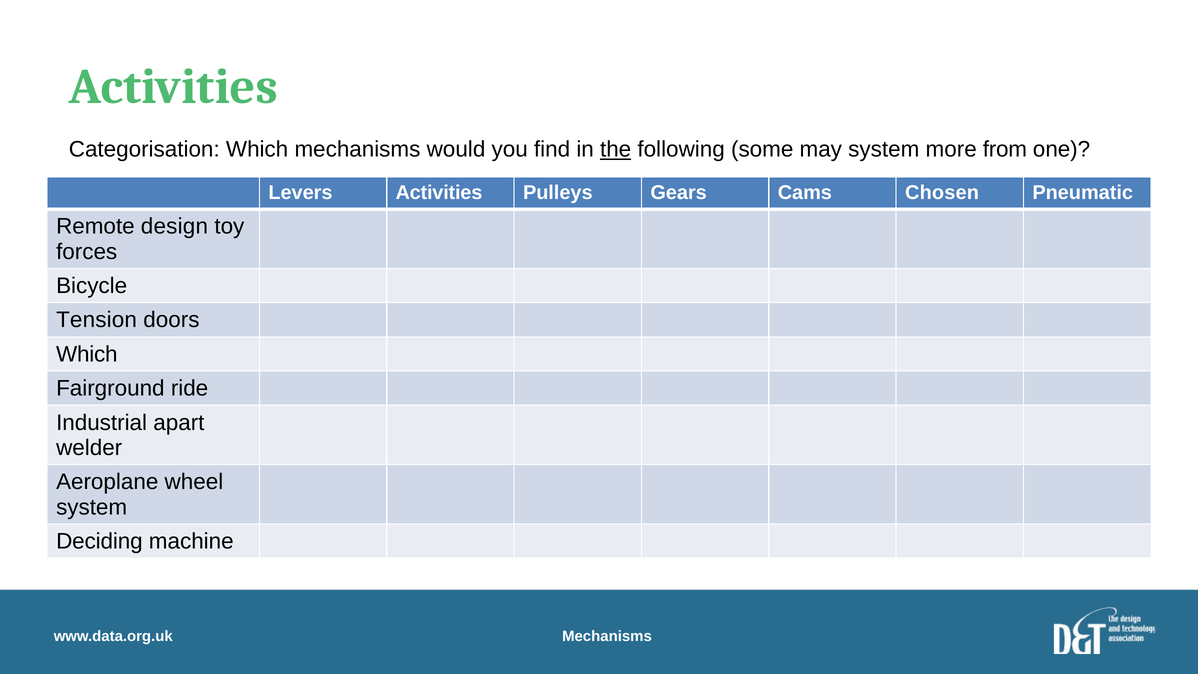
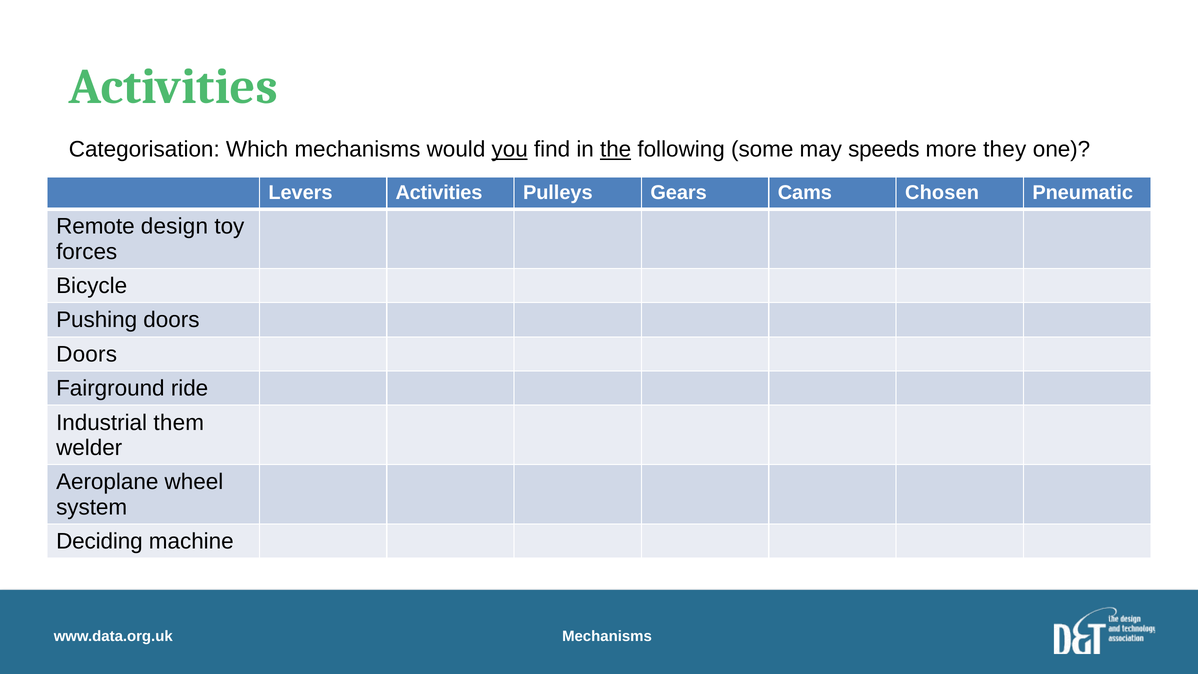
you underline: none -> present (510, 149)
may system: system -> speeds (884, 149)
from: from -> they (1005, 149)
Tension: Tension -> Pushing (97, 320)
Which: Which -> Doors (87, 354)
apart: apart -> them (179, 423)
